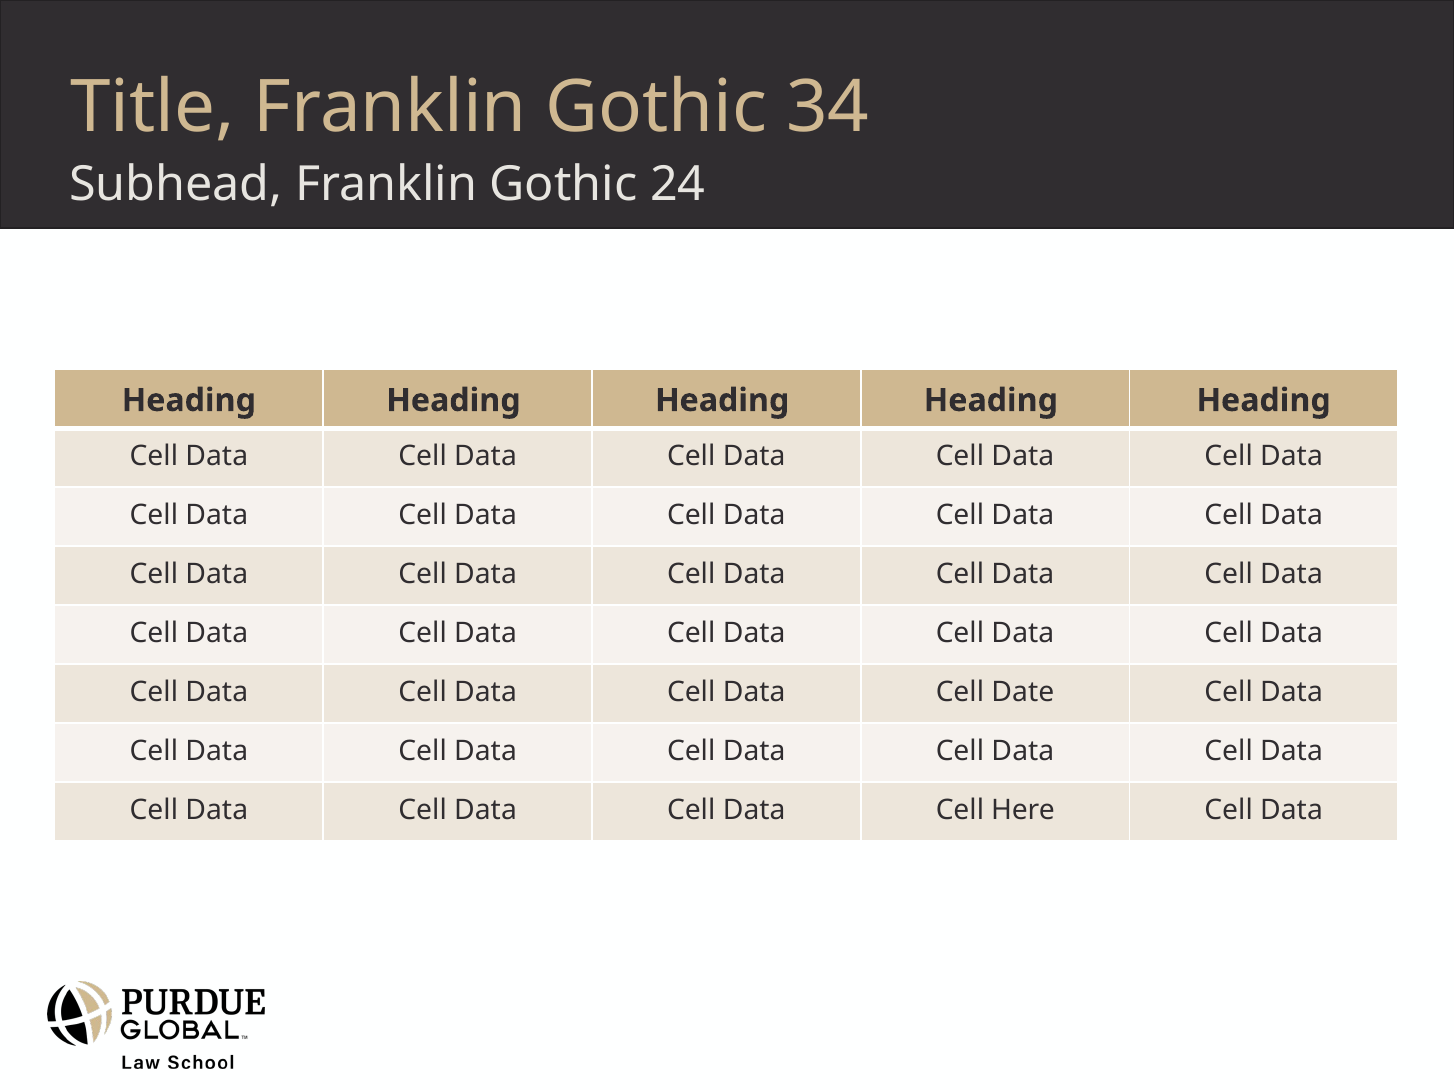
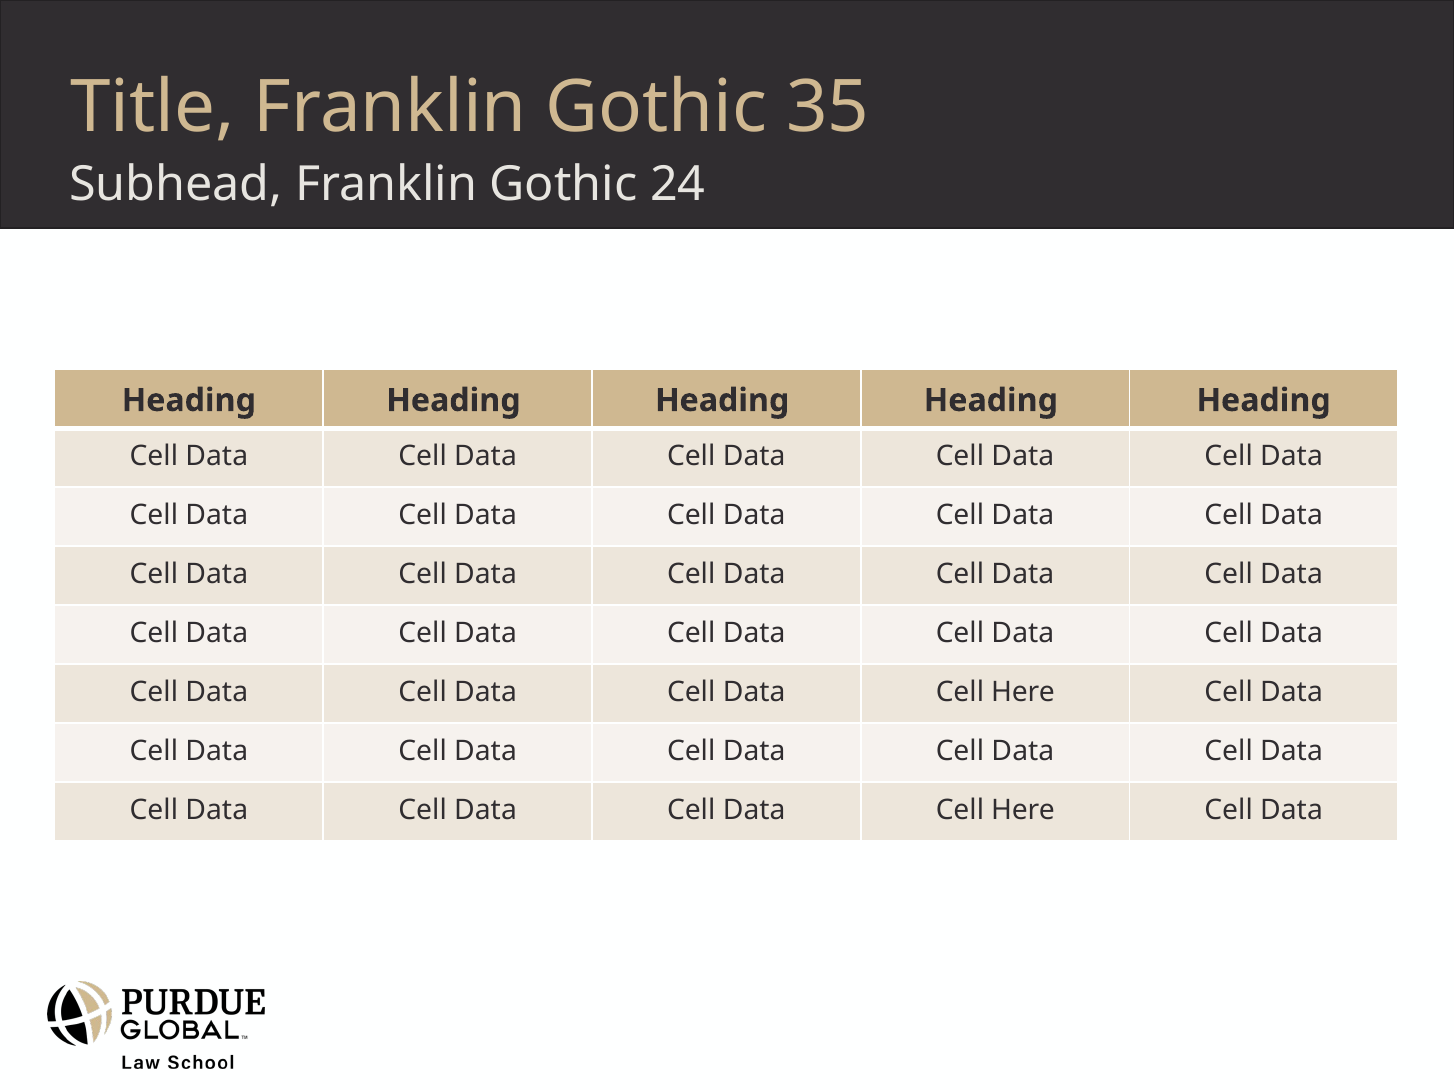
34: 34 -> 35 (828, 107)
Date: Date -> Here (1023, 693)
